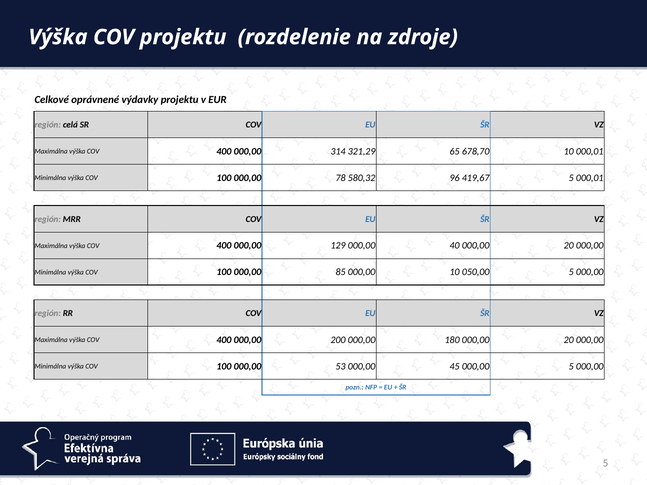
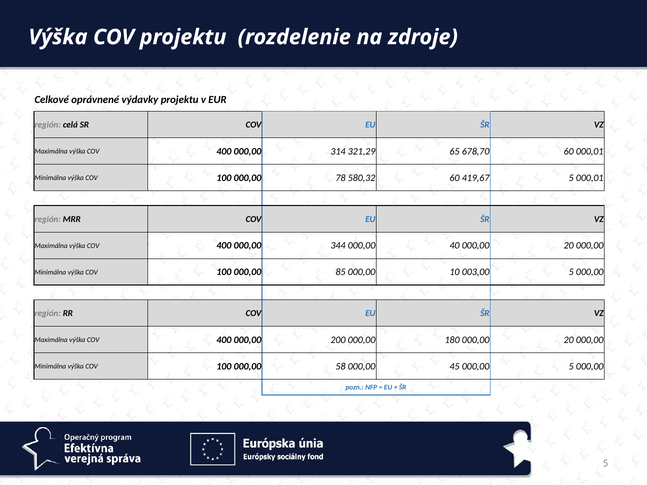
678,70 10: 10 -> 60 (569, 152)
580,32 96: 96 -> 60 (455, 178)
129: 129 -> 344 (338, 246)
050,00: 050,00 -> 003,00 (476, 272)
53: 53 -> 58 (341, 367)
